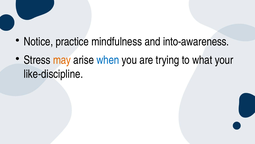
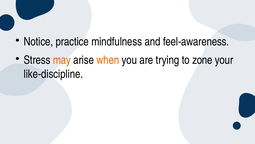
into-awareness: into-awareness -> feel-awareness (196, 41)
when colour: blue -> orange (108, 60)
what: what -> zone (202, 60)
